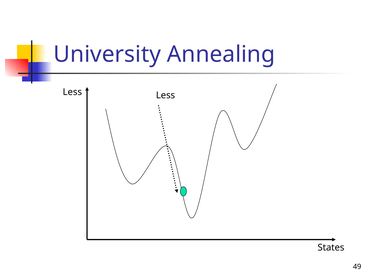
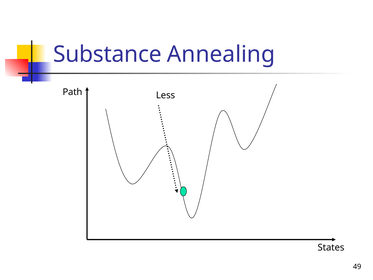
University: University -> Substance (107, 54)
Less: Less -> Path (72, 92)
